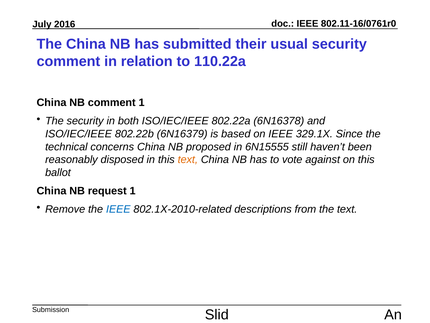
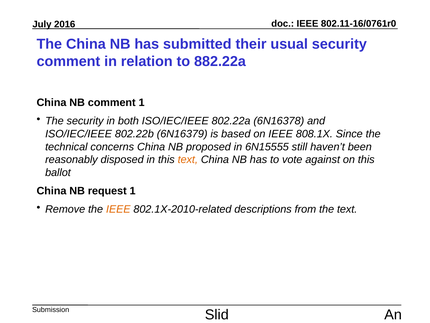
110.22a: 110.22a -> 882.22a (220, 61)
329.1X: 329.1X -> 808.1X (314, 134)
IEEE colour: blue -> orange (118, 209)
